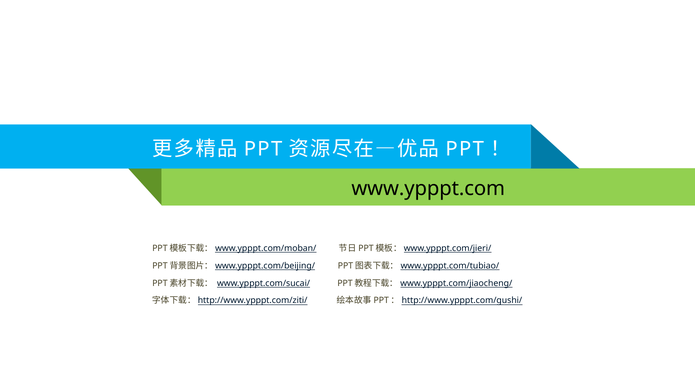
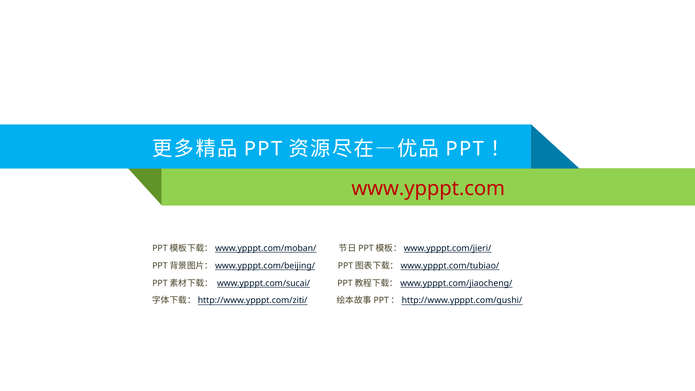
www.ypppt.com colour: black -> red (428, 188)
